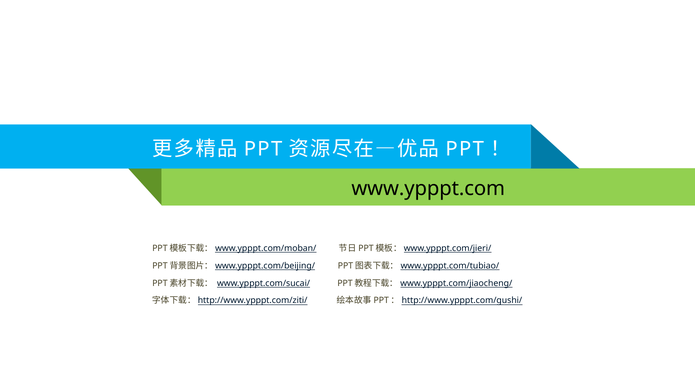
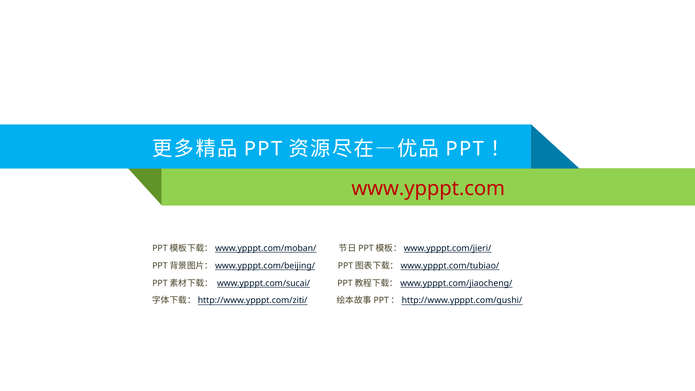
www.ypppt.com colour: black -> red (428, 188)
